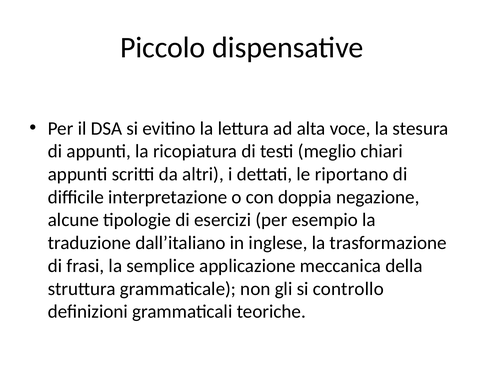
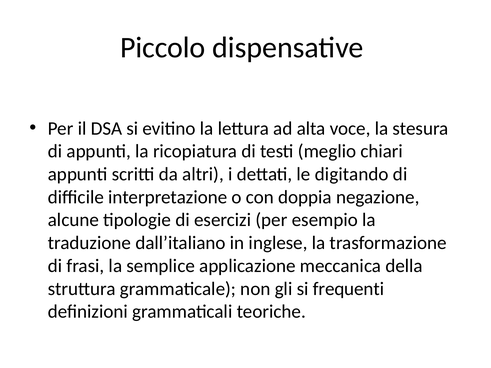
riportano: riportano -> digitando (352, 174)
controllo: controllo -> frequenti (348, 289)
